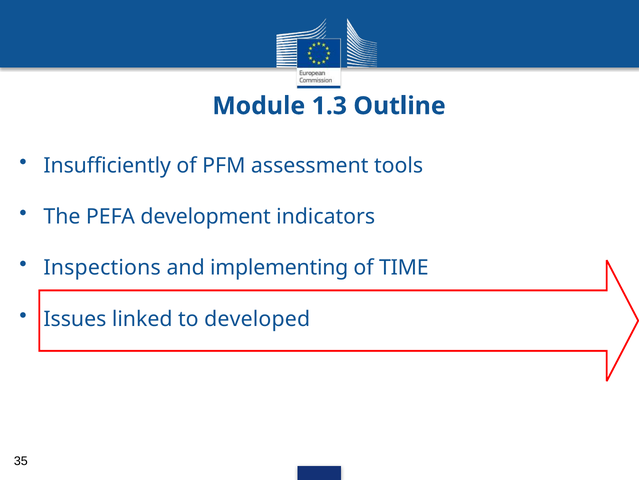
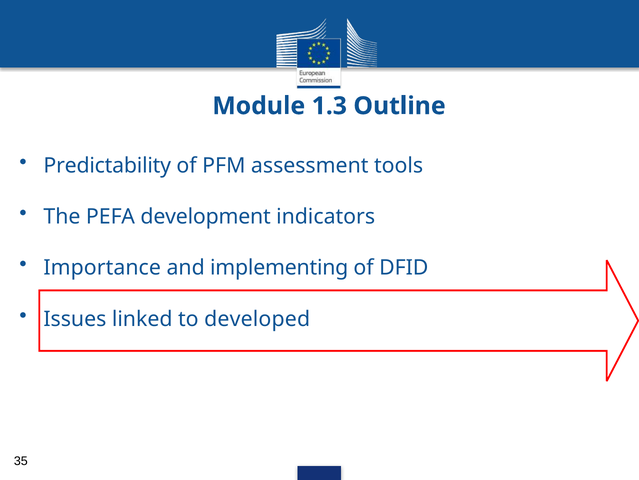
Insufficiently: Insufficiently -> Predictability (107, 165)
Inspections: Inspections -> Importance (102, 267)
TIME: TIME -> DFID (404, 267)
